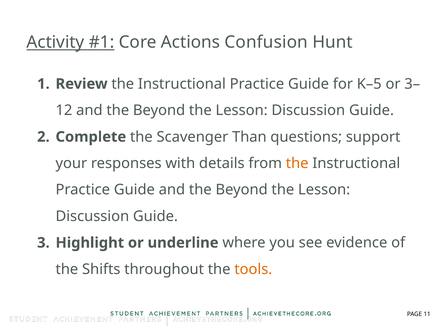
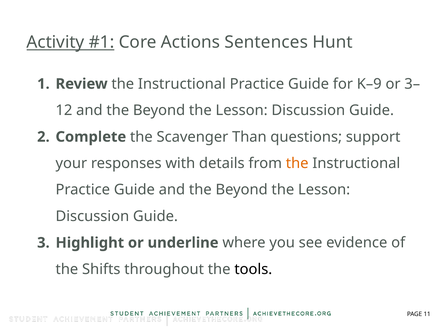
Confusion: Confusion -> Sentences (266, 42)
K–5: K–5 -> K–9 (369, 84)
tools colour: orange -> black (253, 270)
